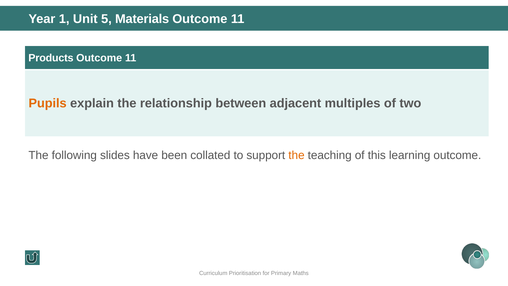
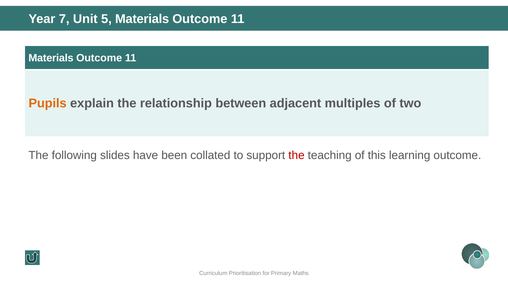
1: 1 -> 7 (64, 19)
Products: Products -> Materials (51, 58)
the colour: orange -> red (296, 155)
